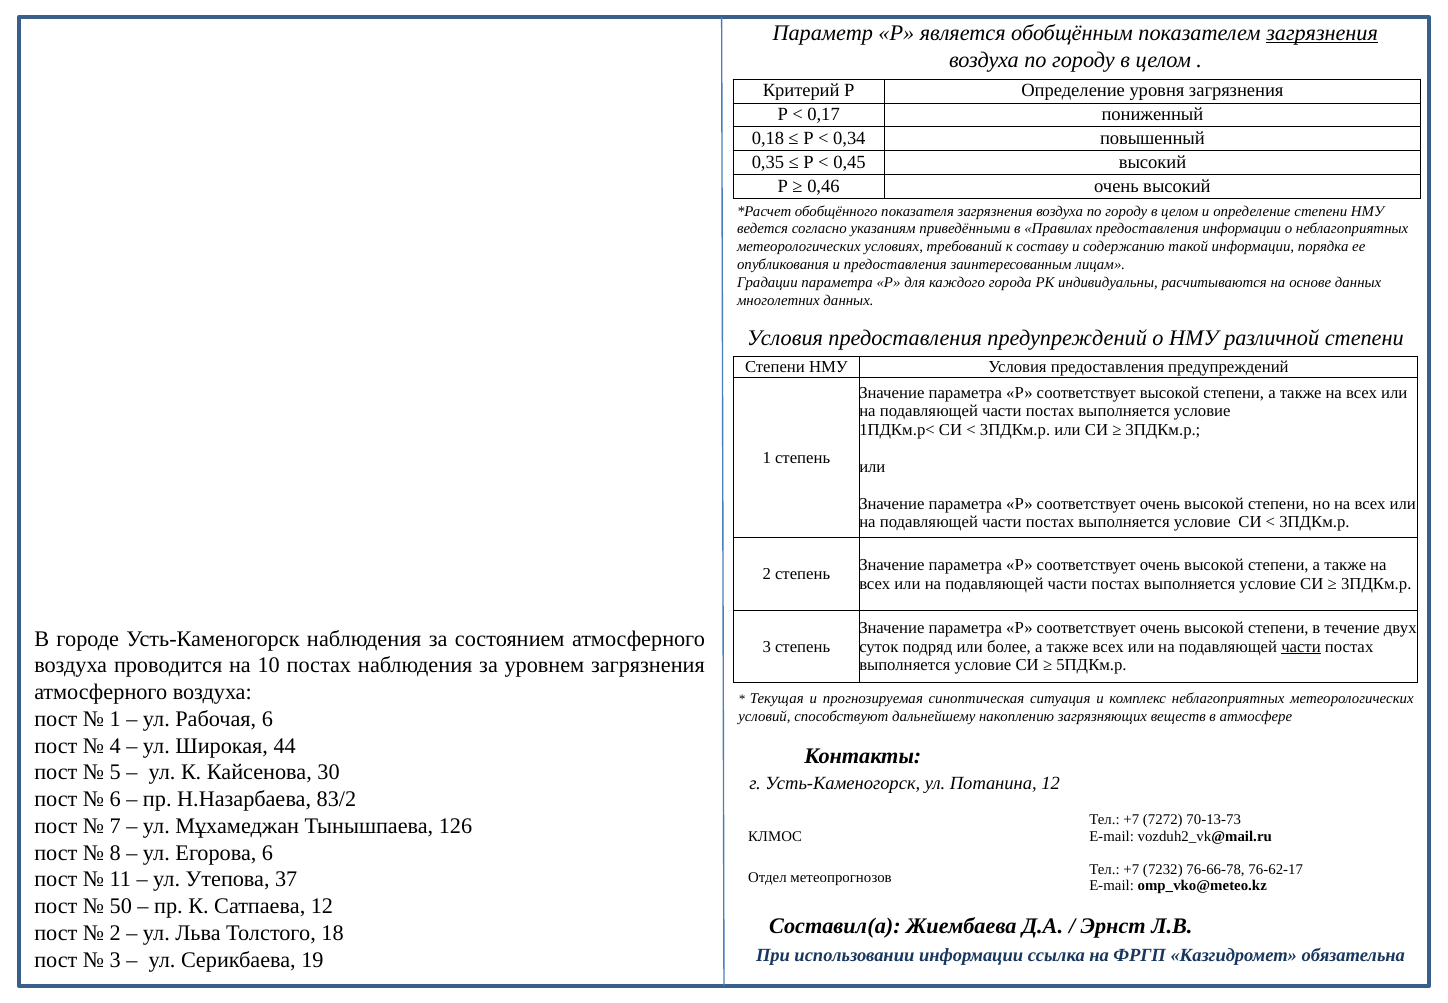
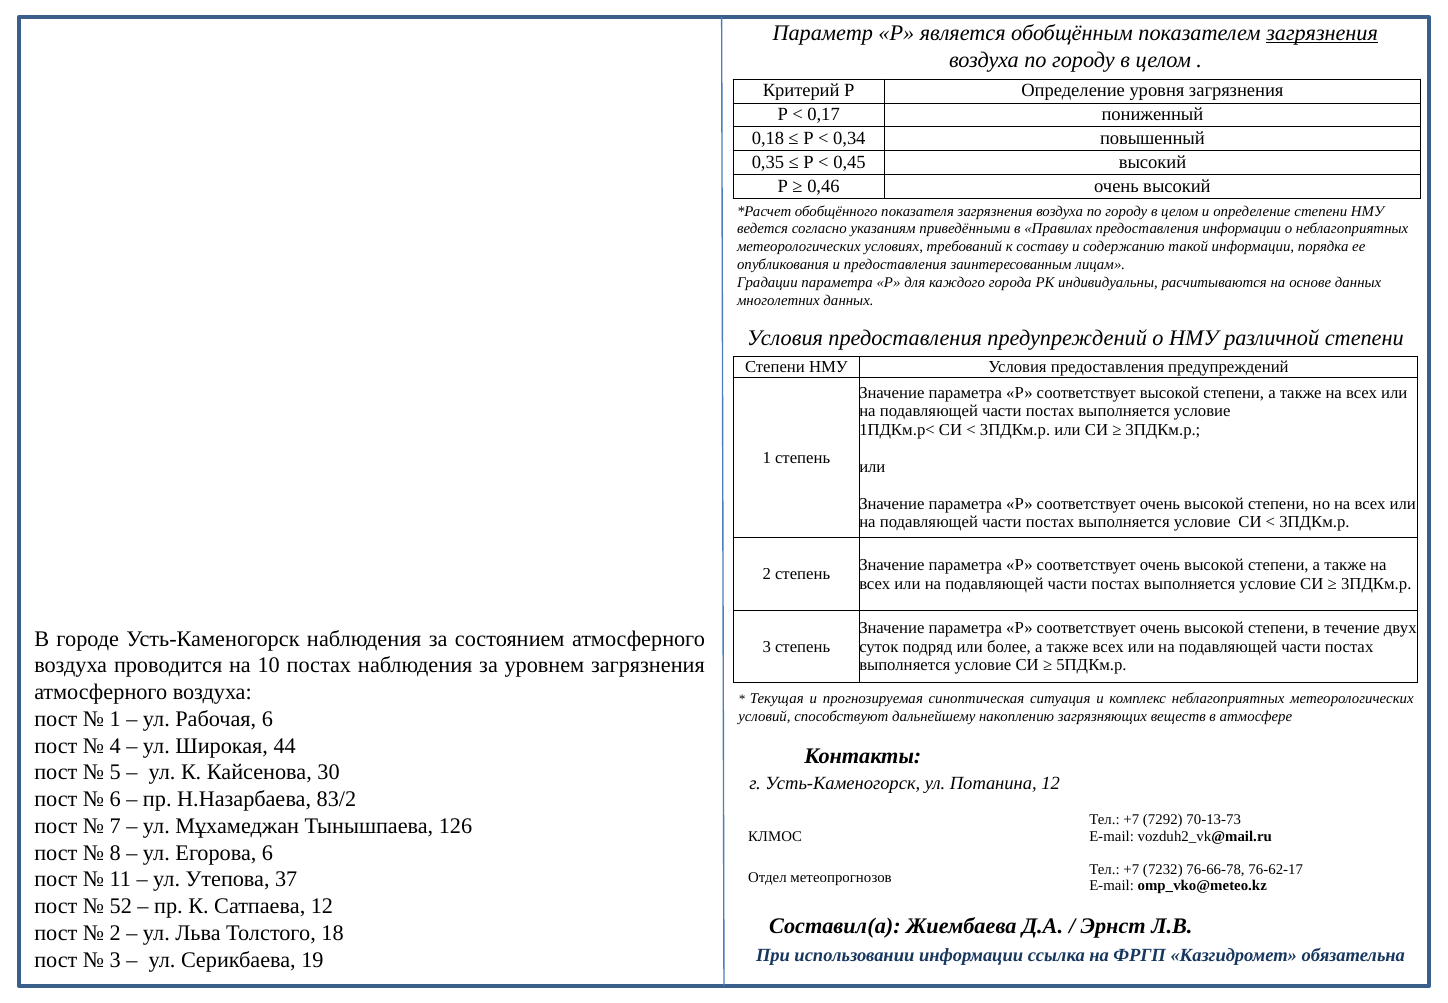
части underline: present -> none (1301, 646)
7272: 7272 -> 7292 (1163, 820)
50: 50 -> 52 (121, 906)
